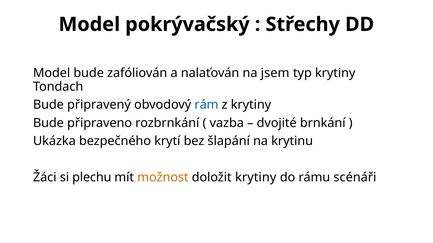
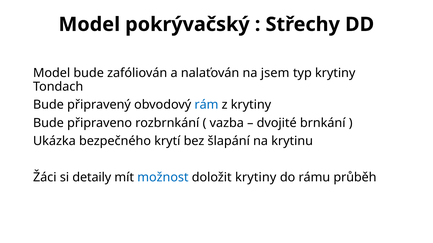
plechu: plechu -> detaily (92, 178)
možnost colour: orange -> blue (163, 178)
scénáři: scénáři -> průběh (355, 178)
